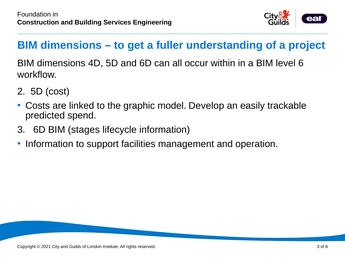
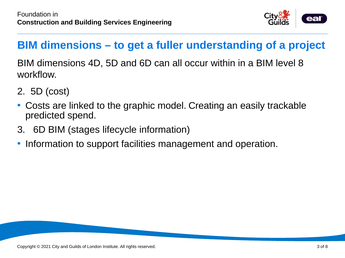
level 6: 6 -> 8 (301, 63)
Develop: Develop -> Creating (206, 106)
